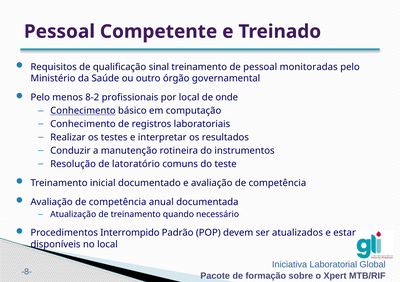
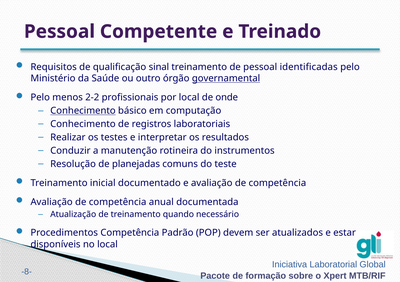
monitoradas: monitoradas -> identificadas (309, 67)
governamental underline: none -> present (226, 79)
8-2: 8-2 -> 2-2 (92, 98)
latoratório: latoratório -> planejadas (136, 164)
Procedimentos Interrompido: Interrompido -> Competência (130, 233)
